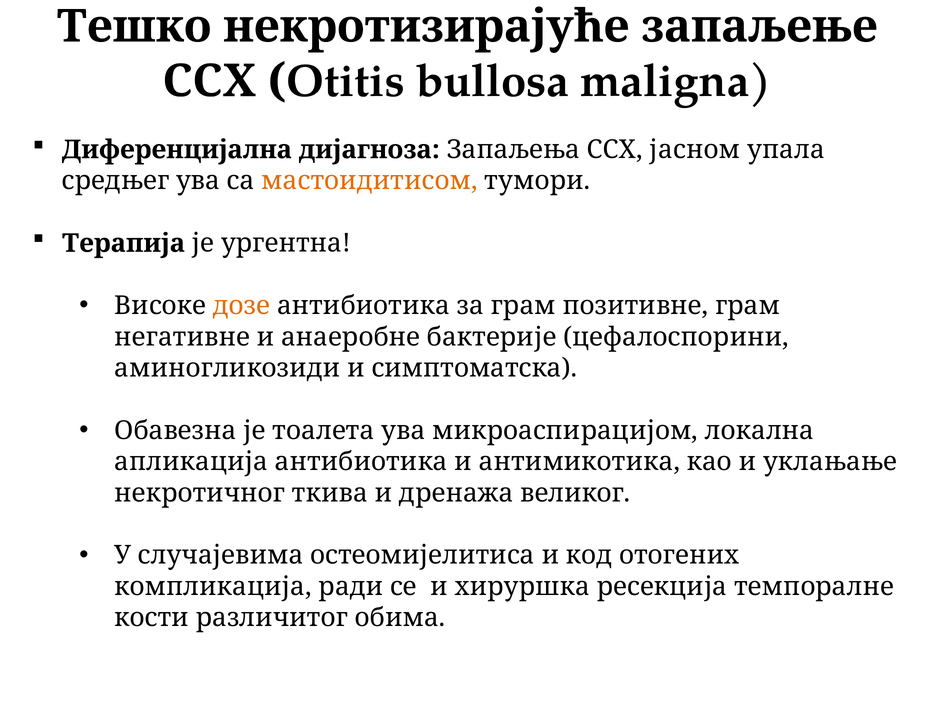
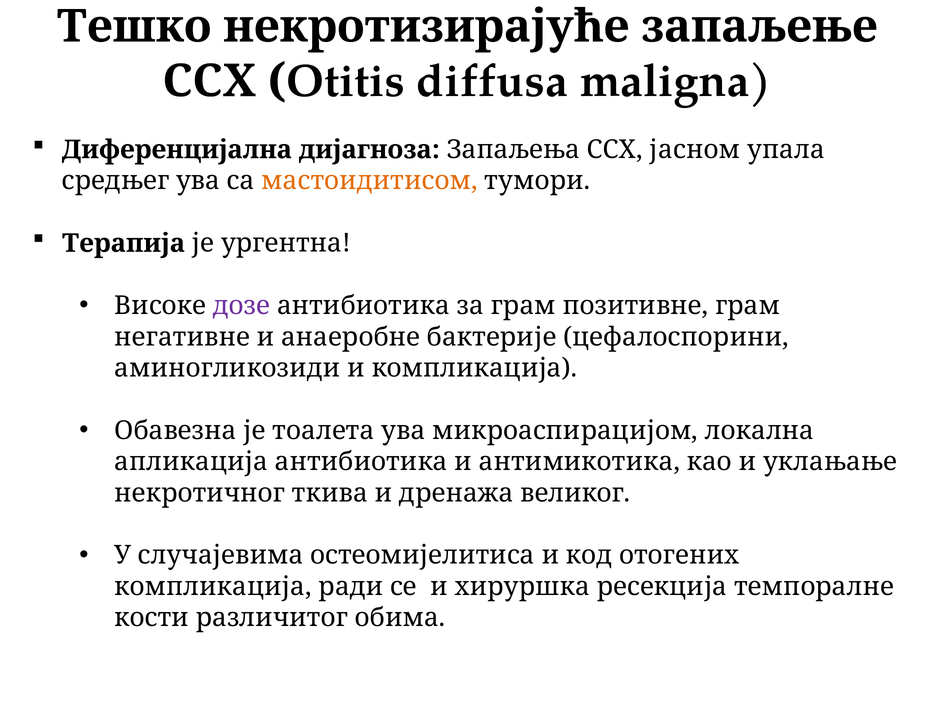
bullosa: bullosa -> diffusa (492, 81)
дозе colour: orange -> purple (242, 305)
и симптоматска: симптоматска -> компликација (474, 368)
